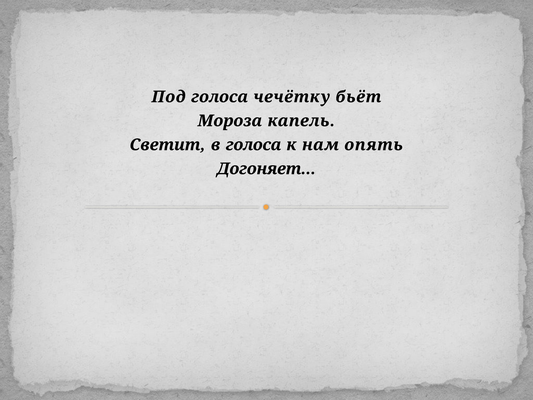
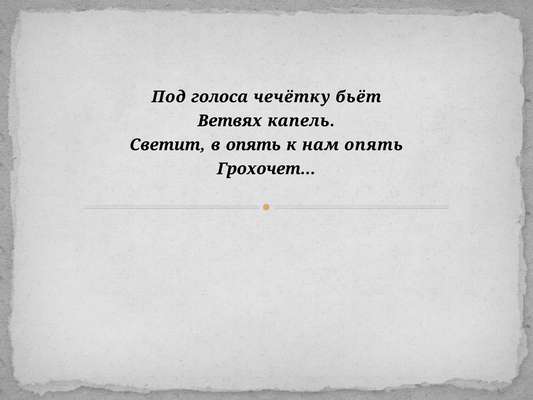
Мороза: Мороза -> Ветвях (230, 121)
в голоса: голоса -> опять (253, 145)
Догоняет: Догоняет -> Грохочет (266, 169)
